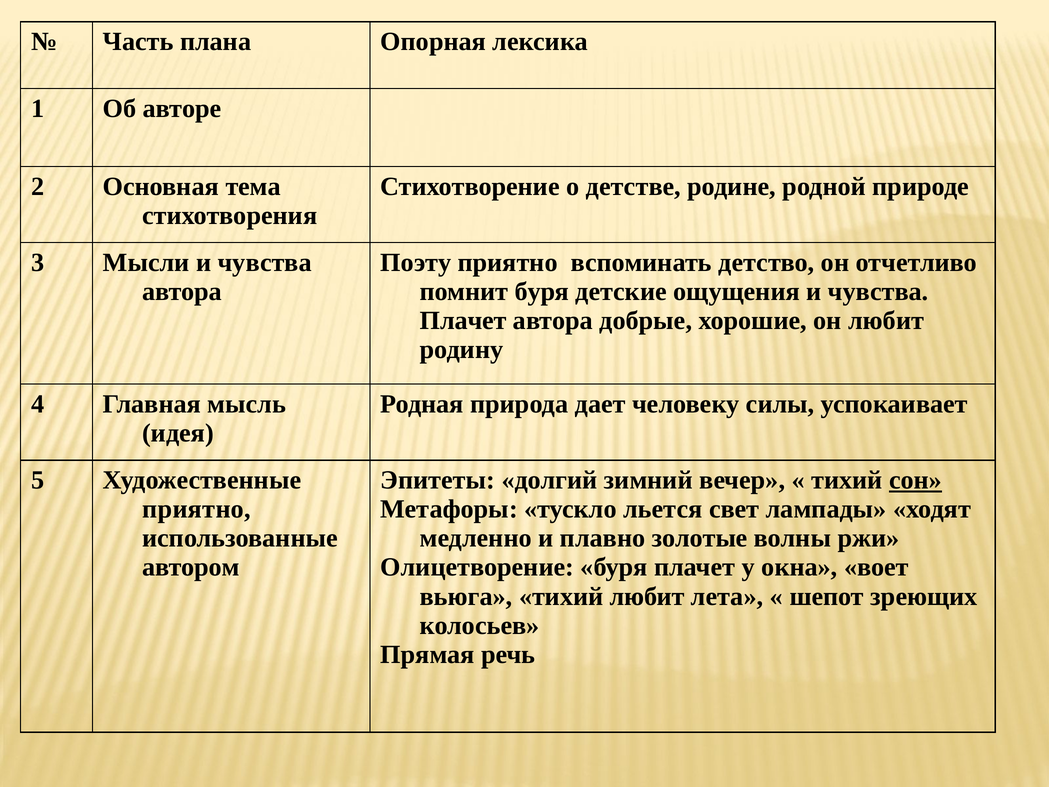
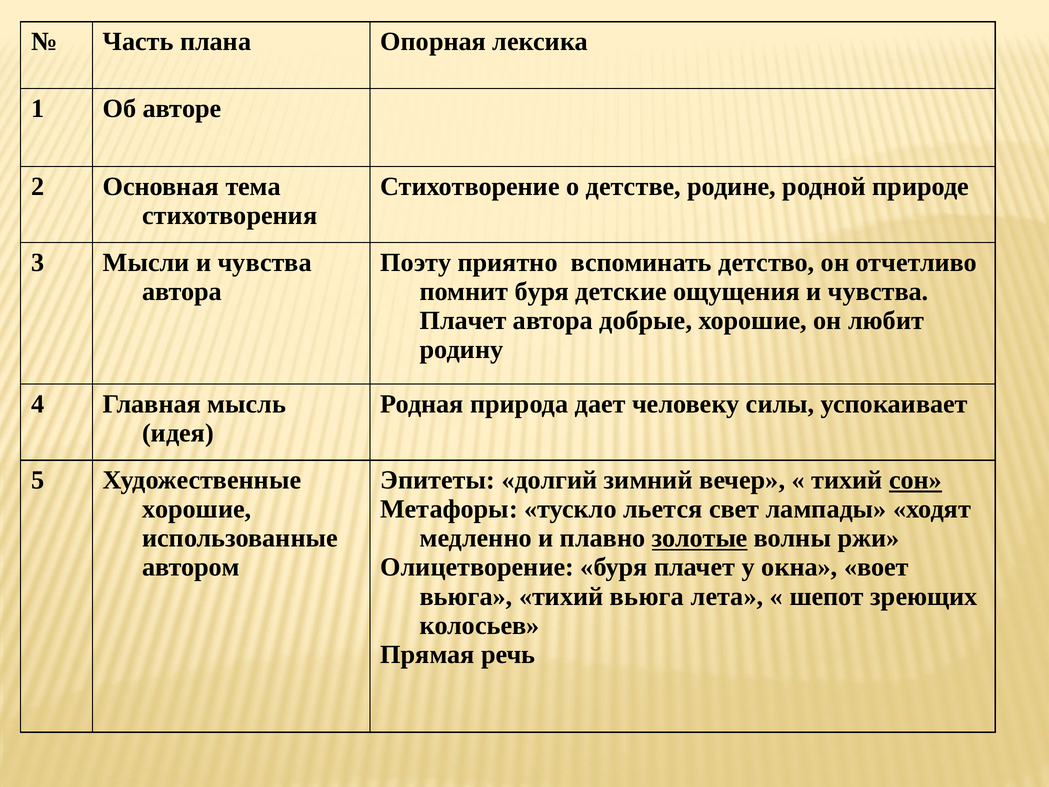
приятно: приятно -> хорошие (197, 509)
золотые underline: none -> present (700, 538)
тихий любит: любит -> вьюга (647, 596)
